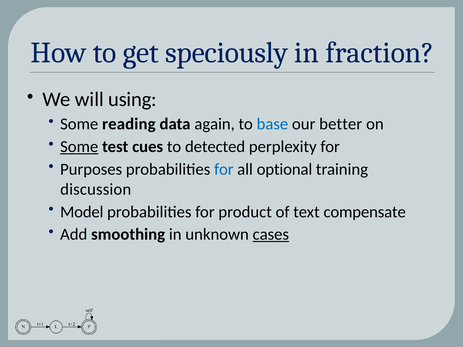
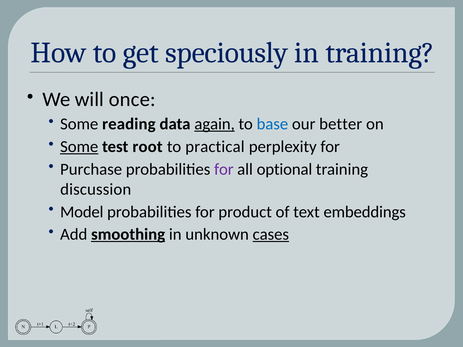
in fraction: fraction -> training (380, 53)
using: using -> once (132, 99)
again underline: none -> present (215, 124)
cues: cues -> root (148, 147)
detected: detected -> practical (215, 147)
Purposes: Purposes -> Purchase (91, 169)
for colour: blue -> purple (224, 169)
compensate: compensate -> embeddings (365, 212)
smoothing underline: none -> present (128, 235)
